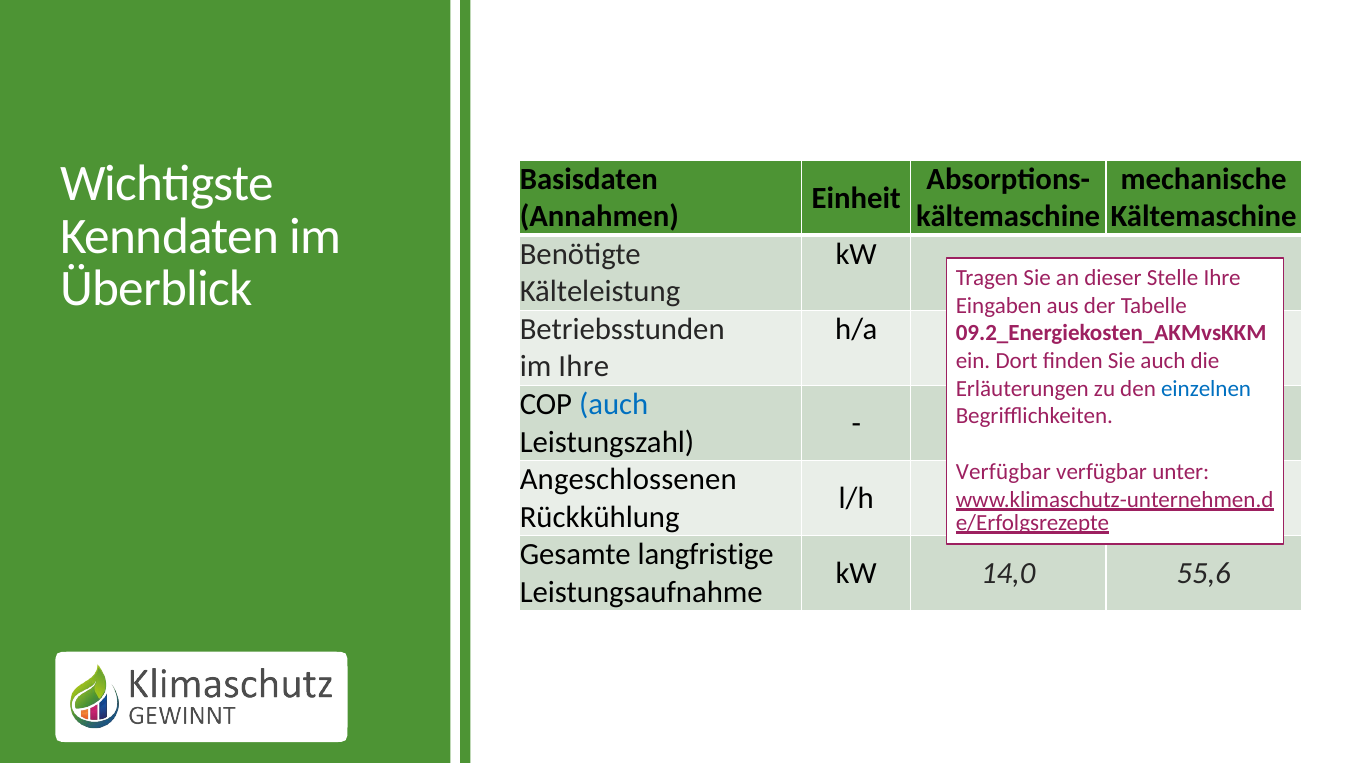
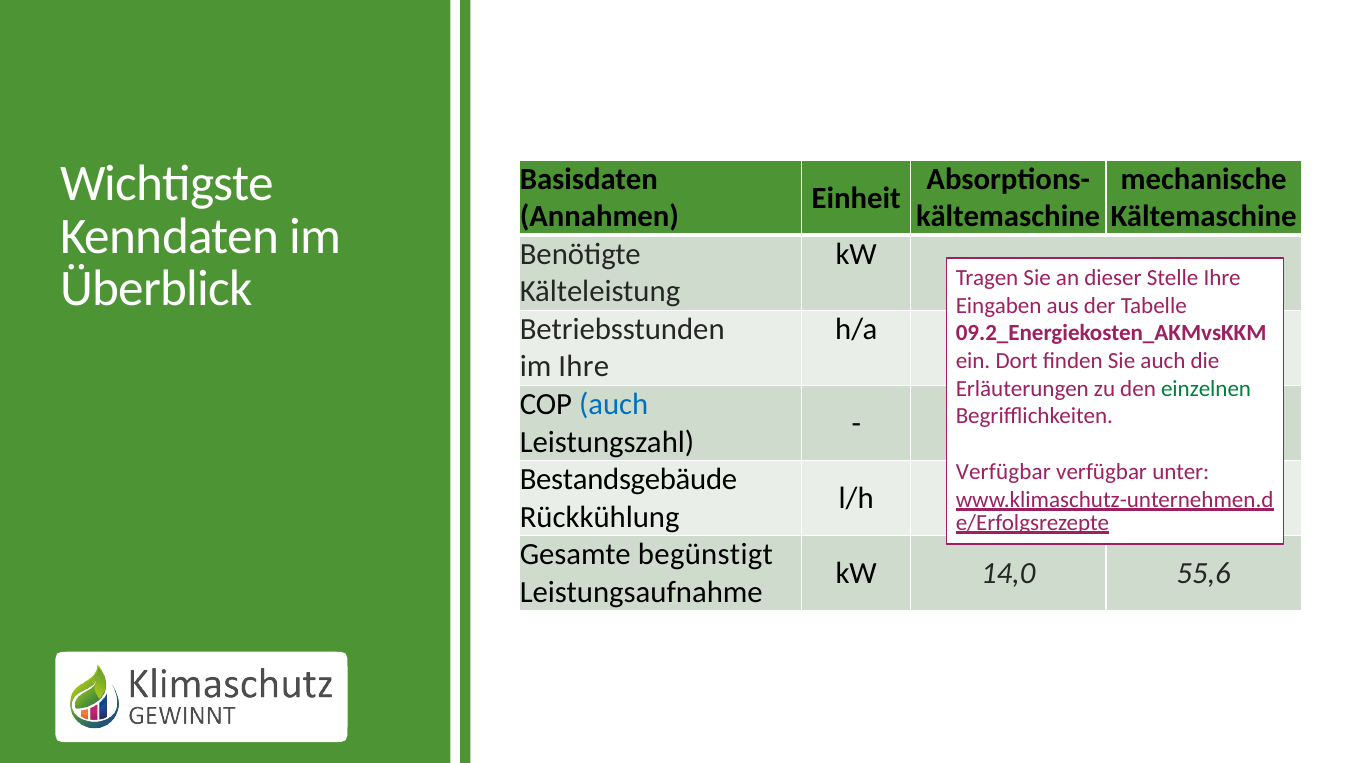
einzelnen colour: blue -> green (1206, 389)
Angeschlossenen: Angeschlossenen -> Bestandsgebäude (628, 479)
langfristige: langfristige -> begünstigt (705, 554)
